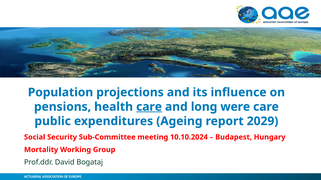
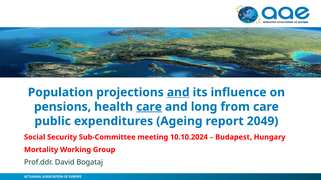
and underline: none -> present (178, 93)
were: were -> from (235, 107)
2029: 2029 -> 2049 (263, 122)
